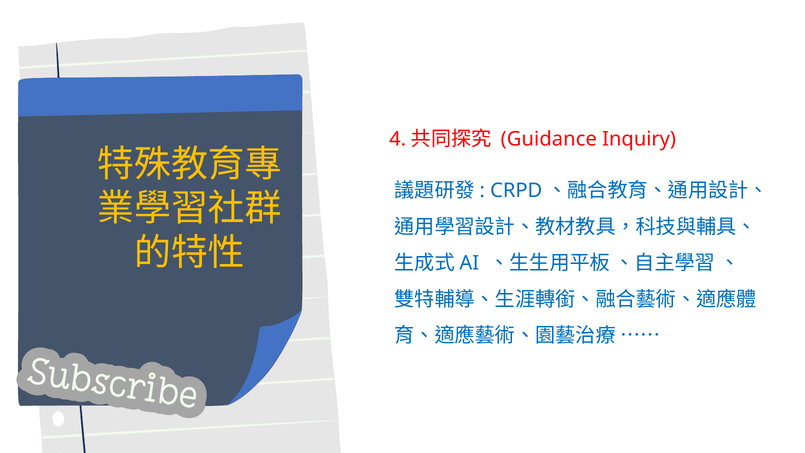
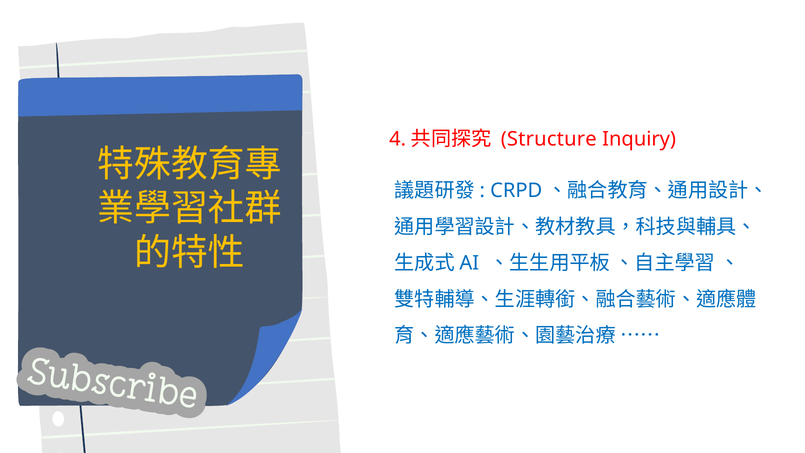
Guidance: Guidance -> Structure (549, 139)
